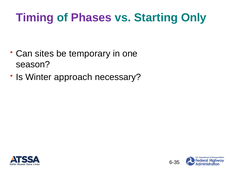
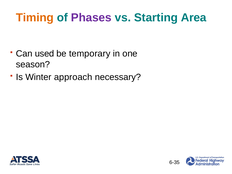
Timing colour: purple -> orange (35, 18)
Only: Only -> Area (194, 18)
sites: sites -> used (45, 54)
